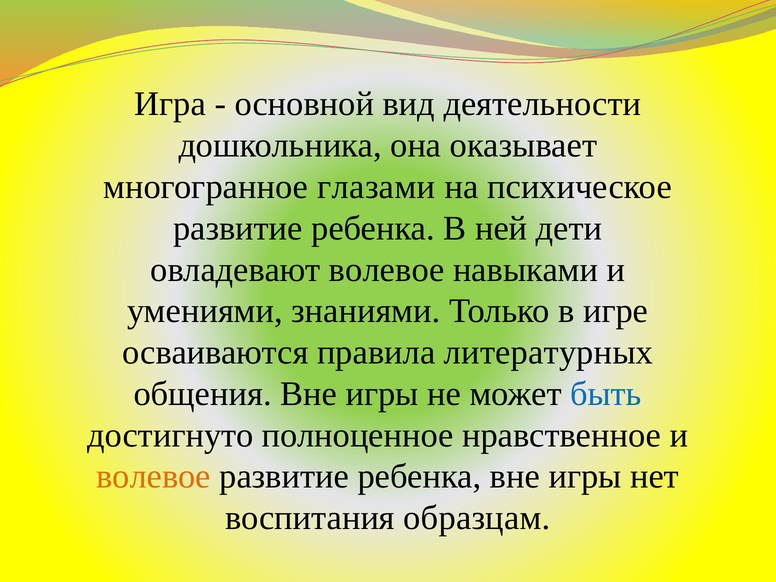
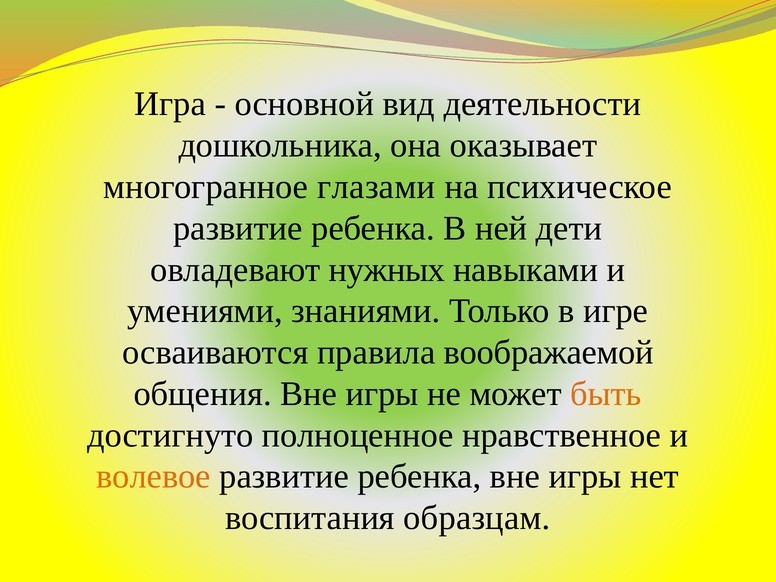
овладевают волевое: волевое -> нужных (387, 270)
литературных: литературных -> воображаемой (549, 352)
быть colour: blue -> orange (606, 394)
